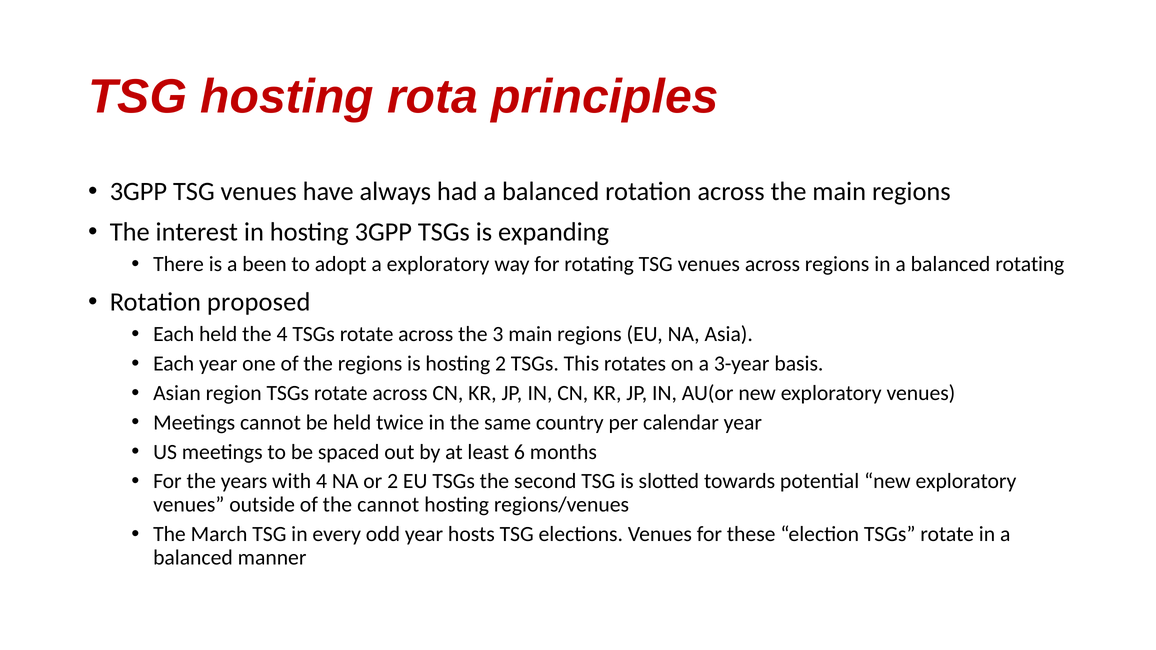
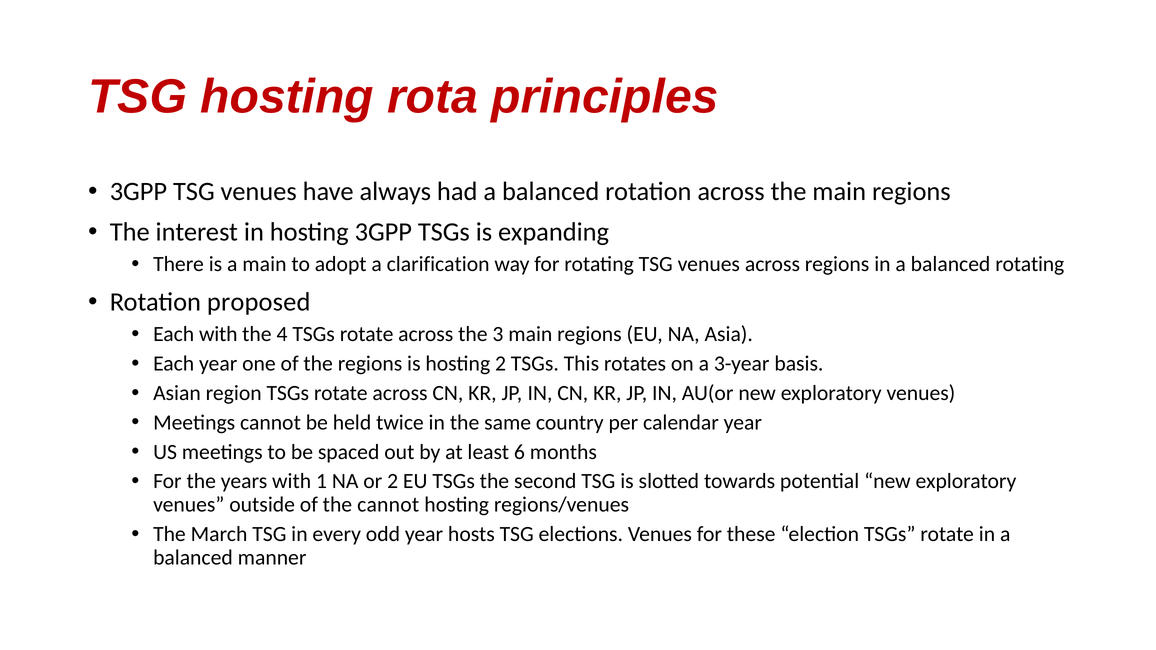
a been: been -> main (264, 264)
a exploratory: exploratory -> clarification (438, 264)
Each held: held -> with (218, 334)
with 4: 4 -> 1 (322, 481)
